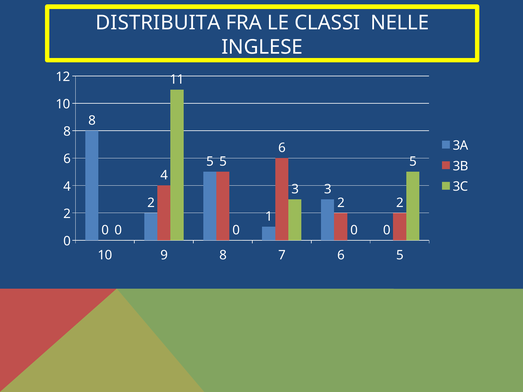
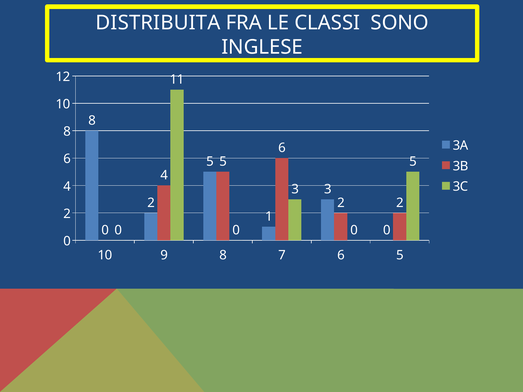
NELLE: NELLE -> SONO (400, 23)
